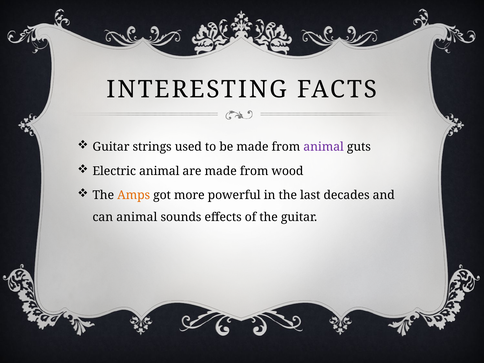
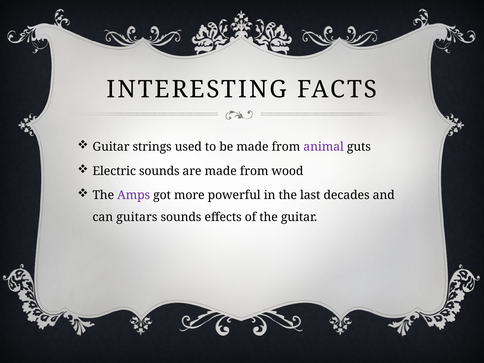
Electric animal: animal -> sounds (159, 171)
Amps colour: orange -> purple (134, 195)
can animal: animal -> guitars (137, 217)
